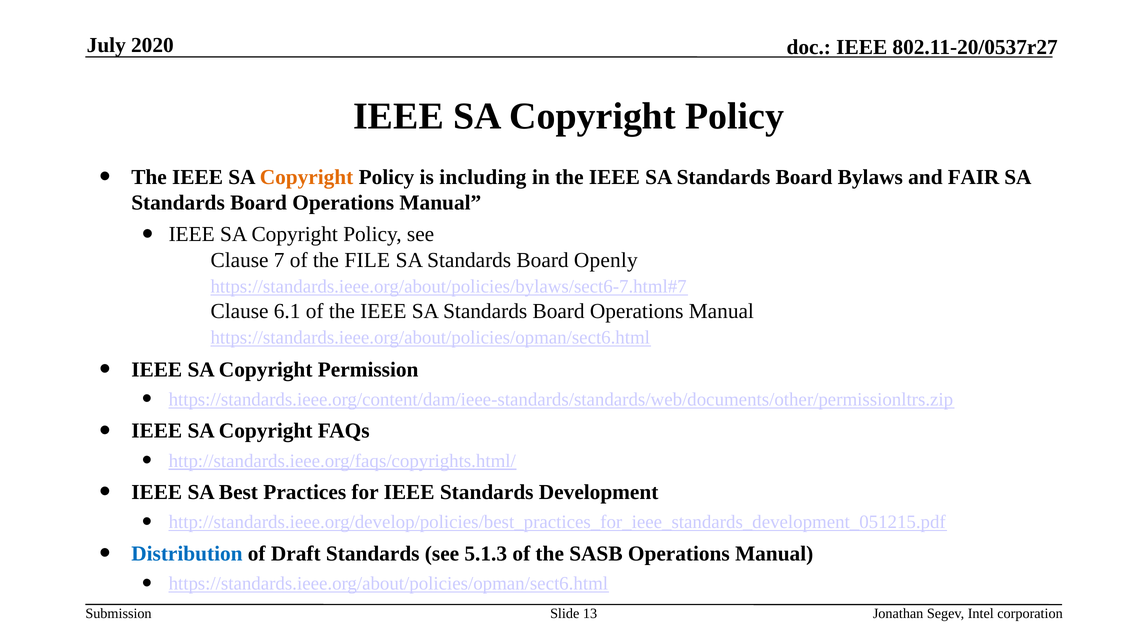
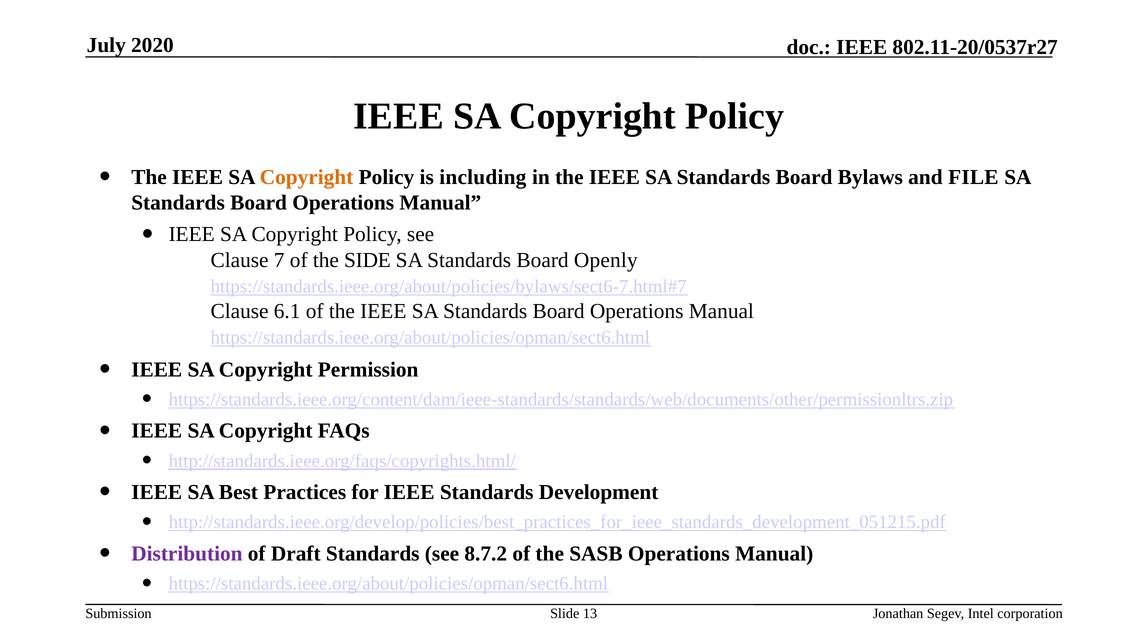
FAIR: FAIR -> FILE (973, 177)
FILE: FILE -> SIDE (367, 260)
Distribution colour: blue -> purple (187, 554)
5.1.3: 5.1.3 -> 8.7.2 (486, 554)
